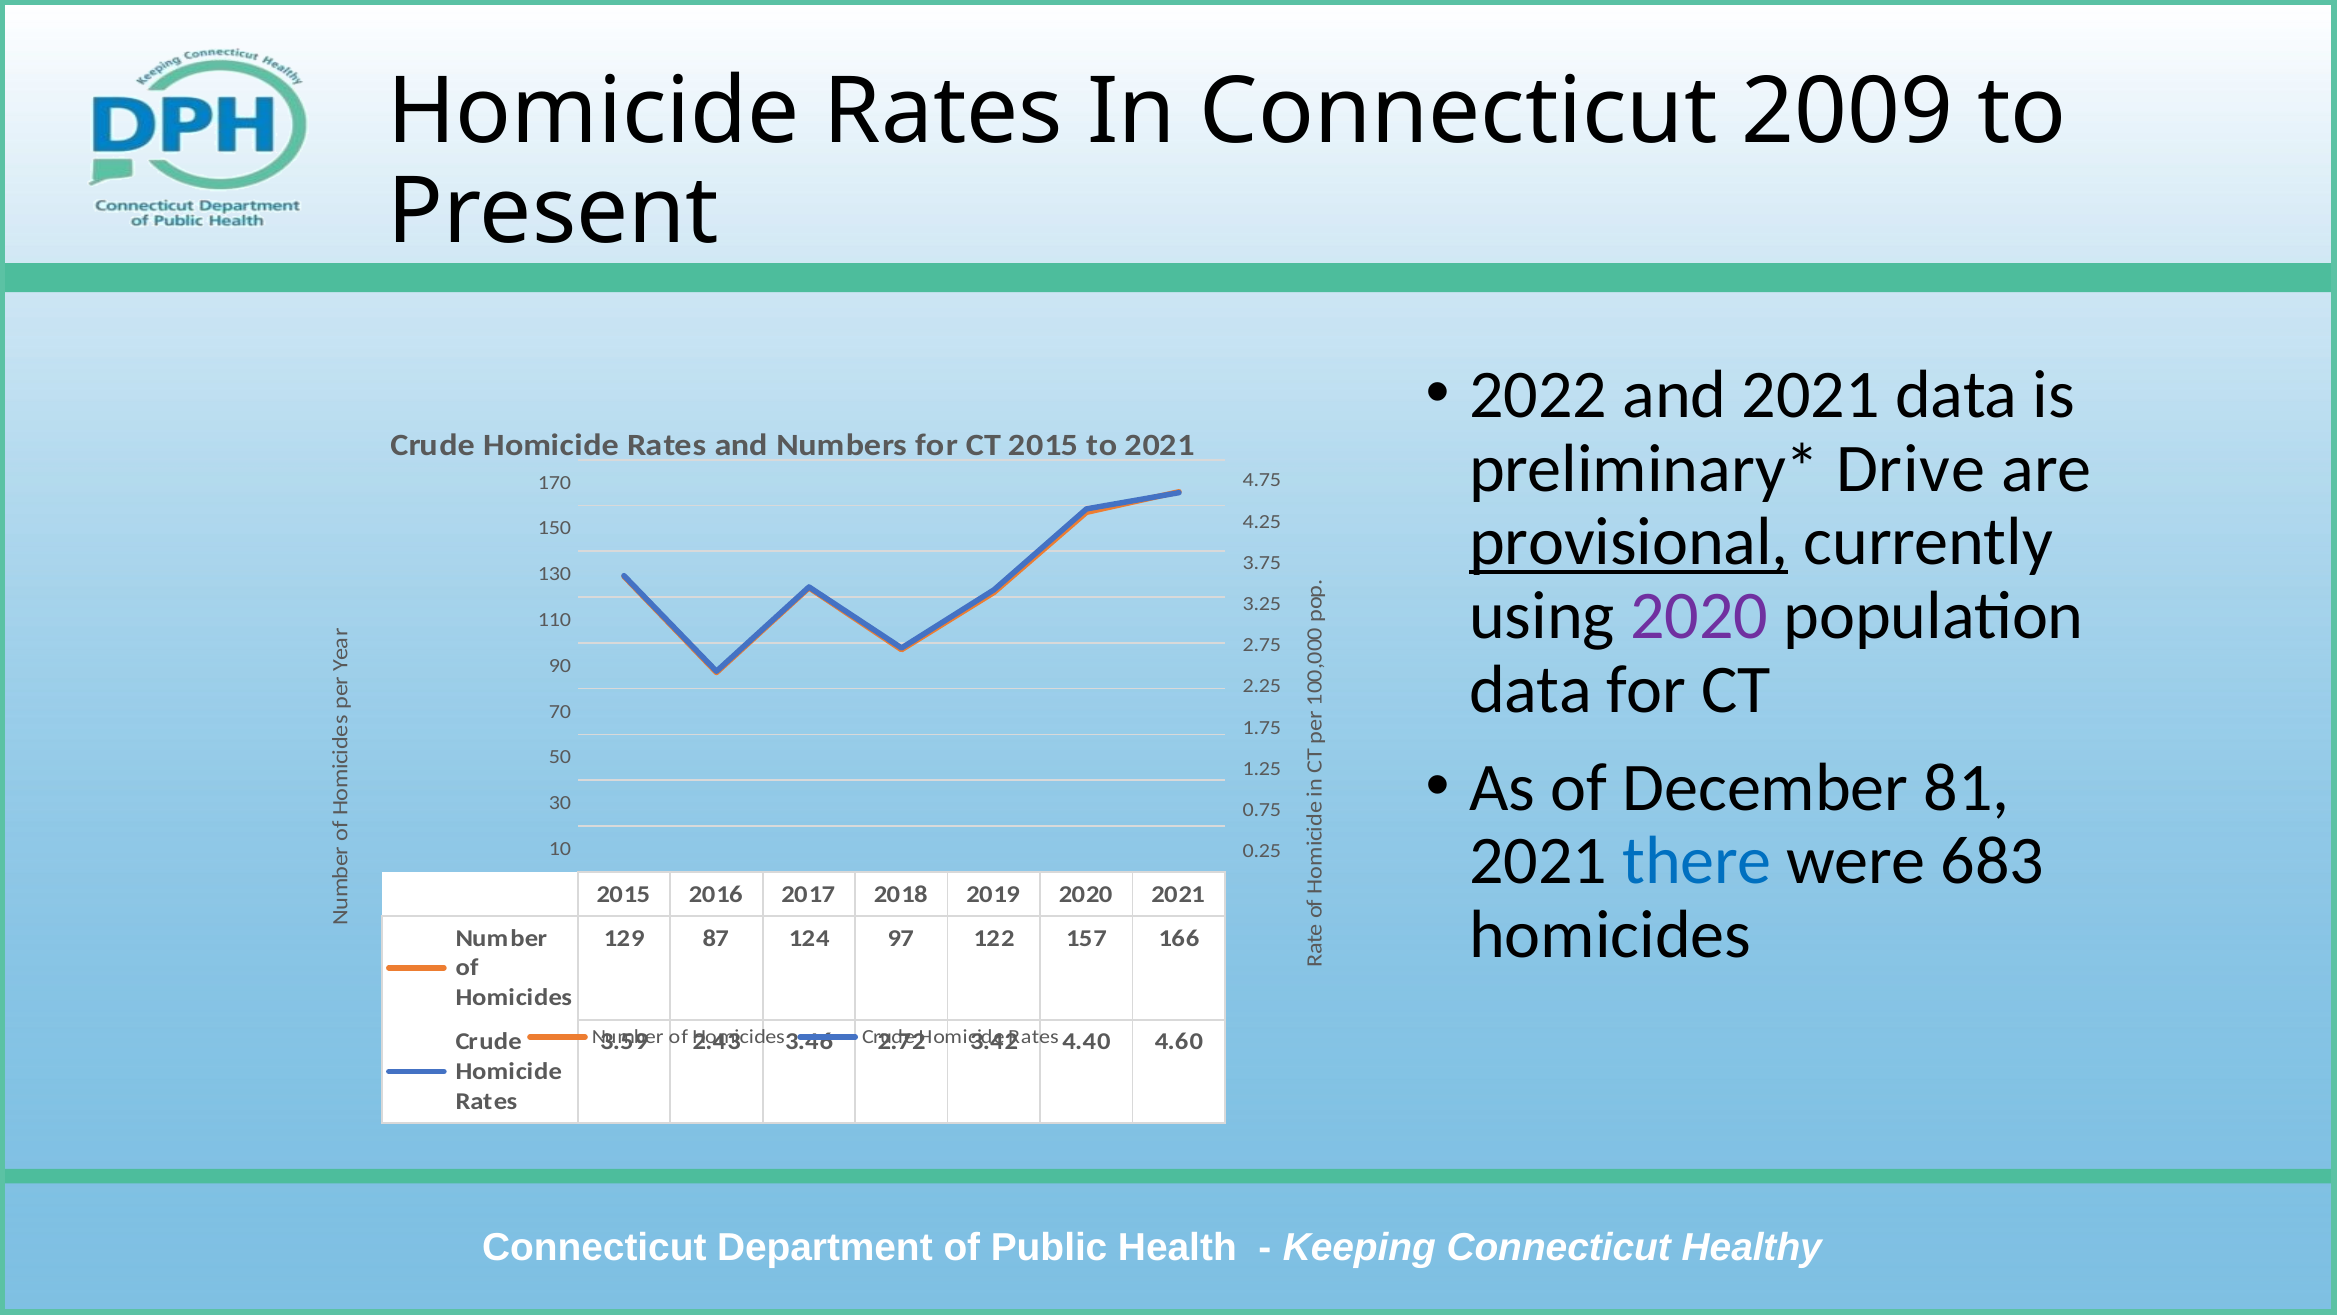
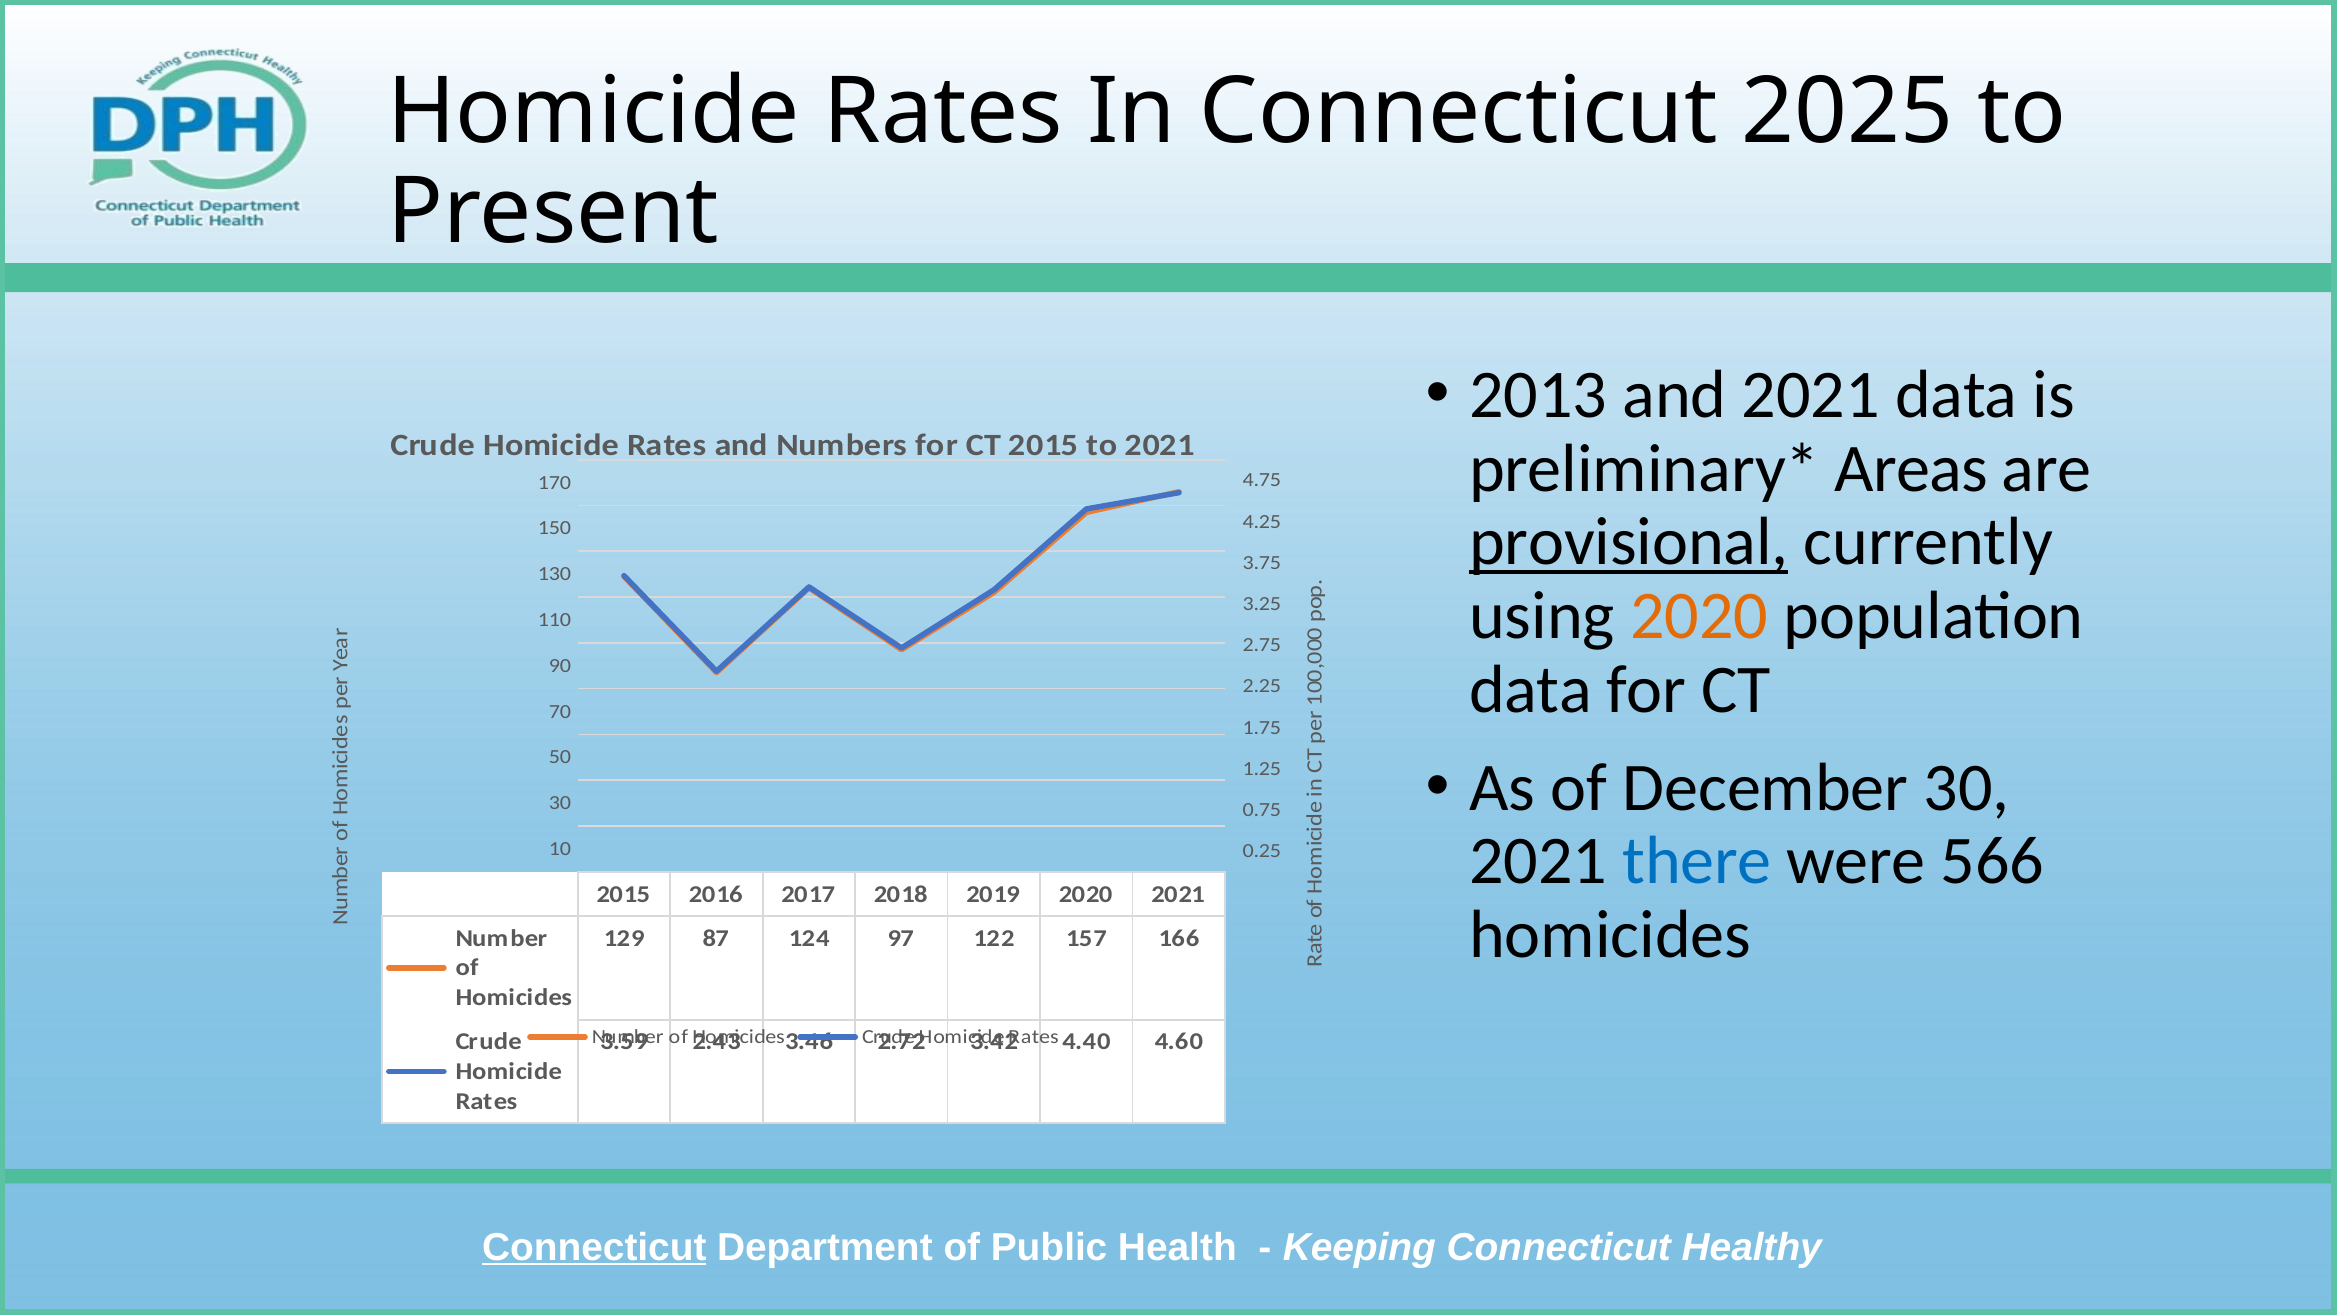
2009: 2009 -> 2025 (1847, 112)
2022: 2022 -> 2013 (1538, 395)
Drive: Drive -> Areas (1911, 469)
2020 colour: purple -> orange (1699, 616)
December 81: 81 -> 30 (1967, 787)
683: 683 -> 566 (1993, 861)
Connecticut underline: none -> present (594, 1247)
